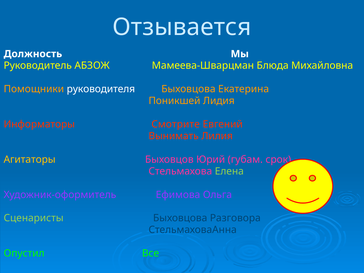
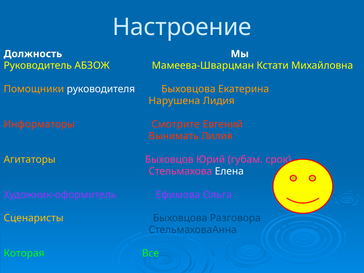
Отзывается: Отзывается -> Настроение (182, 27)
Блюда: Блюда -> Кстати (273, 66)
Поникшей: Поникшей -> Нарушена (174, 101)
Елена colour: light green -> white (229, 171)
Сценаристы colour: light green -> yellow (34, 218)
Опустил: Опустил -> Которая (24, 253)
